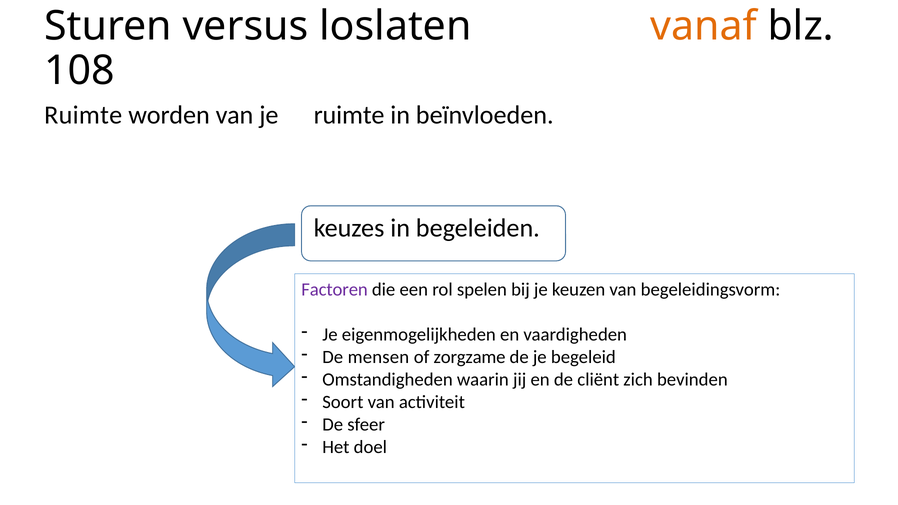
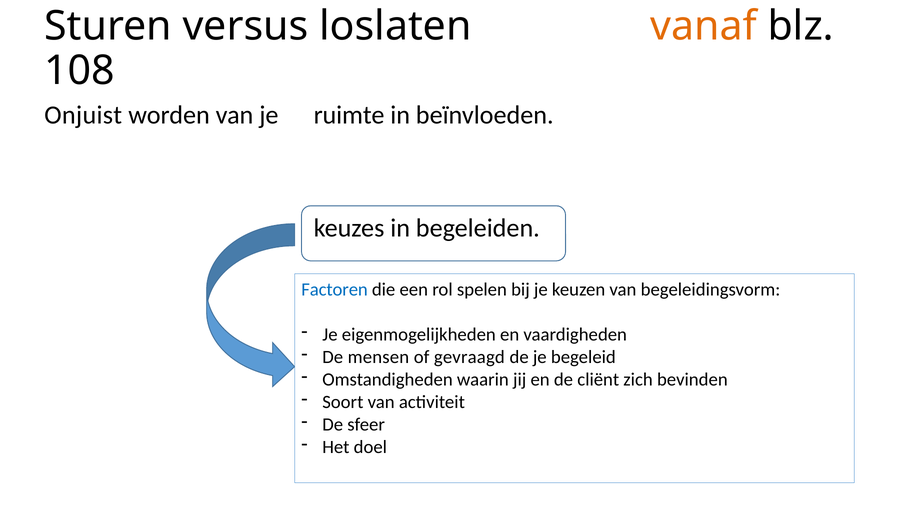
Ruimte: Ruimte -> Onjuist (83, 115)
Factoren colour: purple -> blue (335, 290)
zorgzame: zorgzame -> gevraagd (469, 357)
